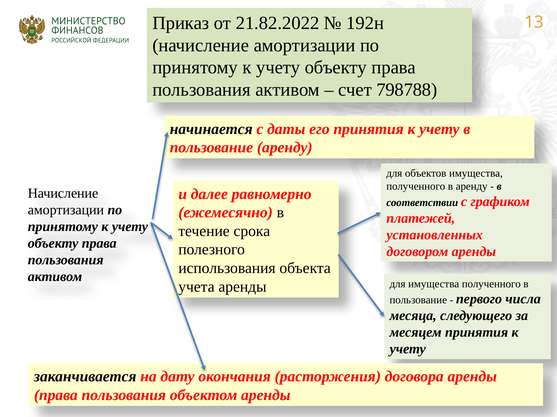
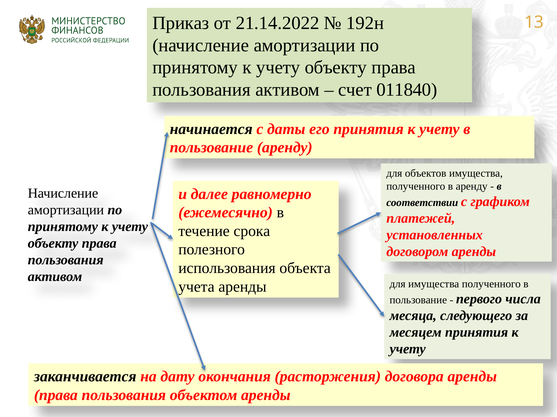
21.82.2022: 21.82.2022 -> 21.14.2022 (278, 23)
798788: 798788 -> 011840 (407, 90)
